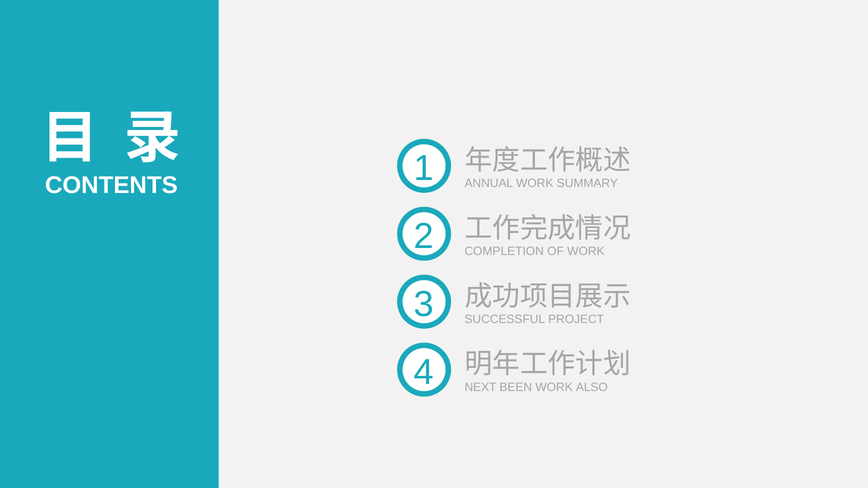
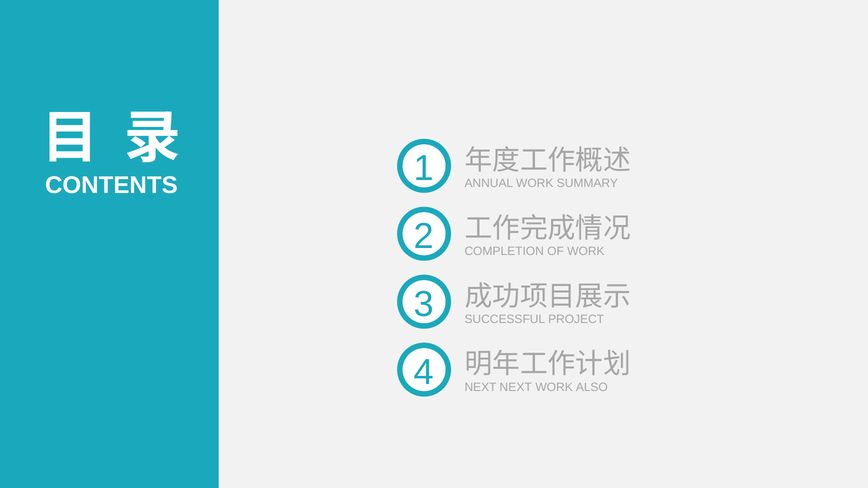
NEXT BEEN: BEEN -> NEXT (516, 387)
